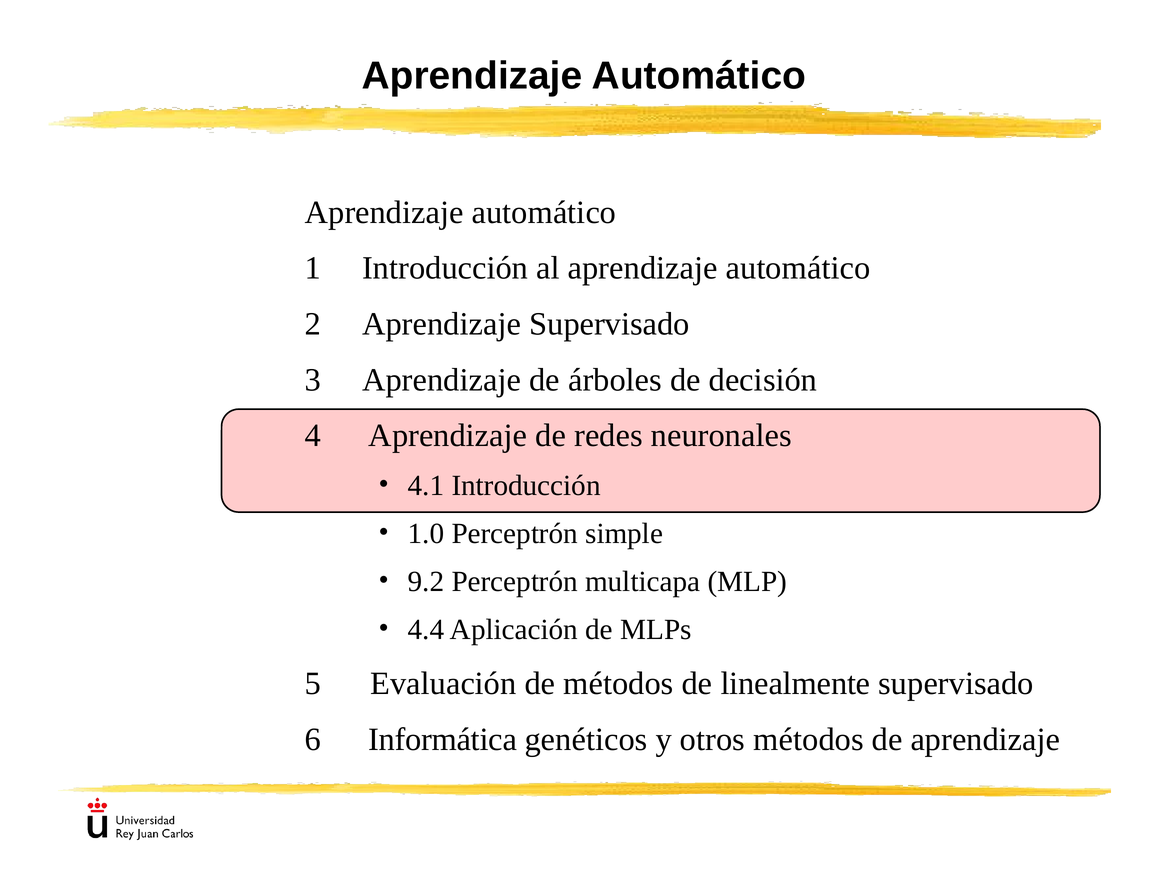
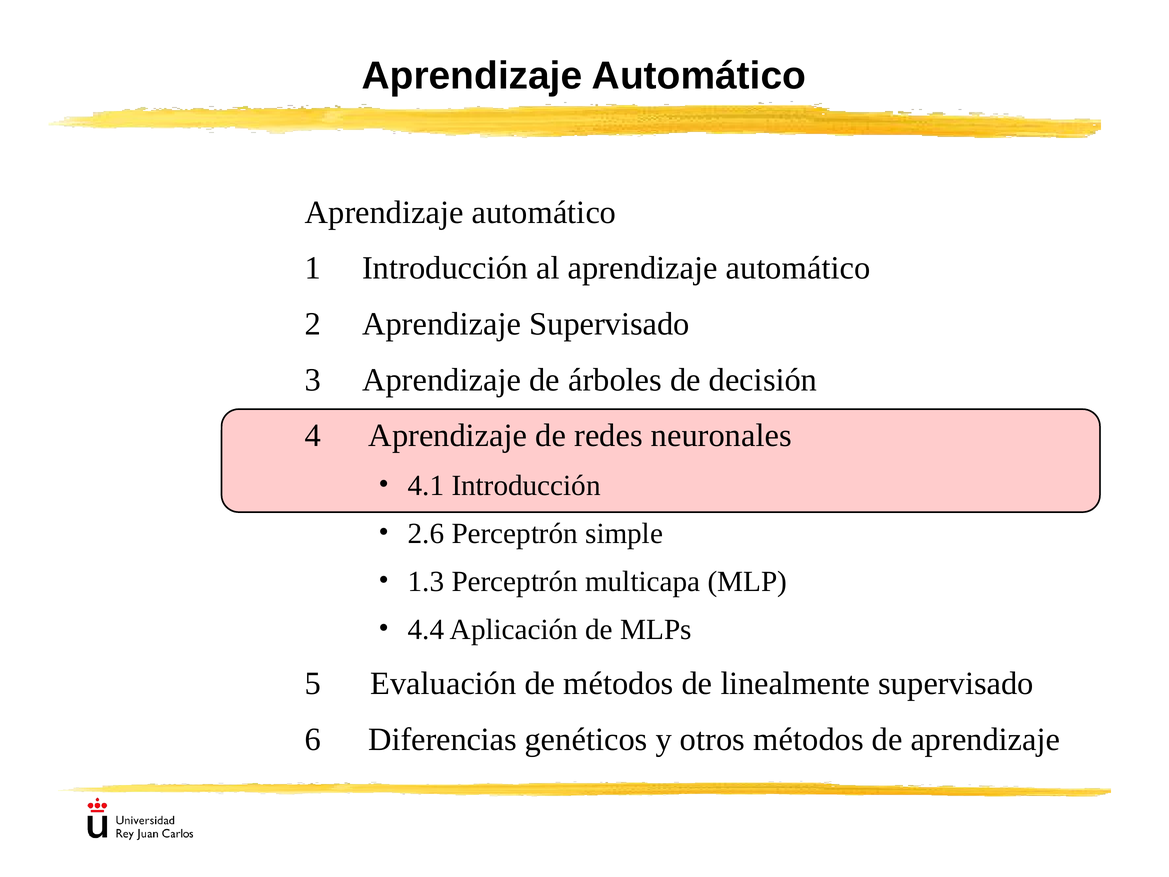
1.0: 1.0 -> 2.6 (426, 533)
9.2: 9.2 -> 1.3 (426, 581)
Informática: Informática -> Diferencias (443, 739)
